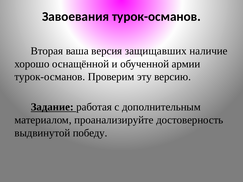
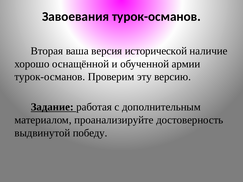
защищавших: защищавших -> исторической (156, 51)
